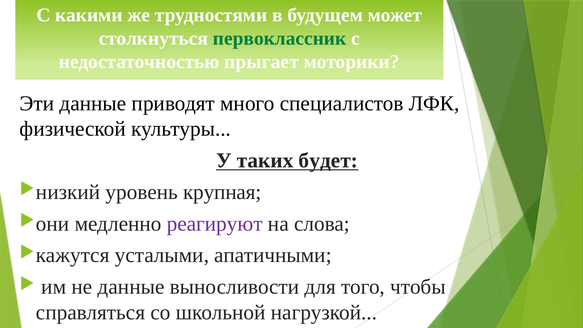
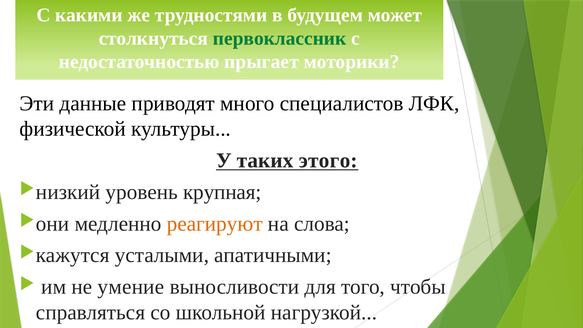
будет: будет -> этого (328, 160)
реагируют colour: purple -> orange (215, 224)
не данные: данные -> умение (131, 287)
